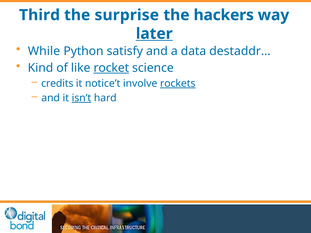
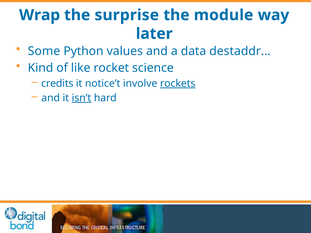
Third: Third -> Wrap (40, 15)
hackers: hackers -> module (224, 15)
later underline: present -> none (154, 34)
While: While -> Some (44, 51)
satisfy: satisfy -> values (125, 51)
rocket underline: present -> none (111, 68)
